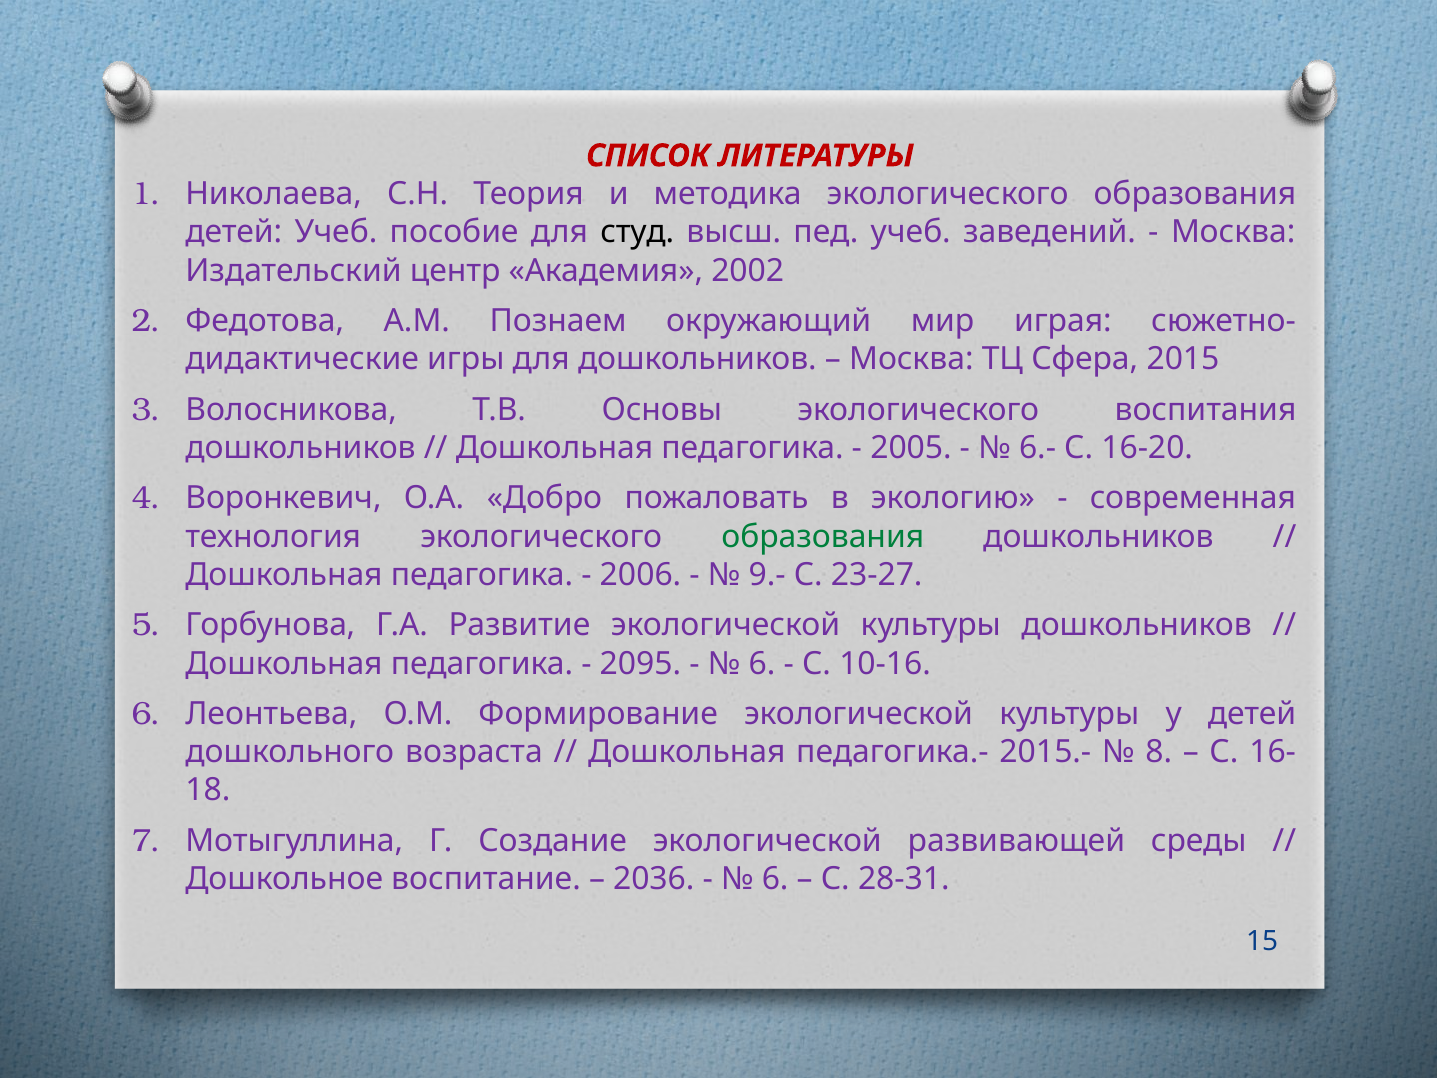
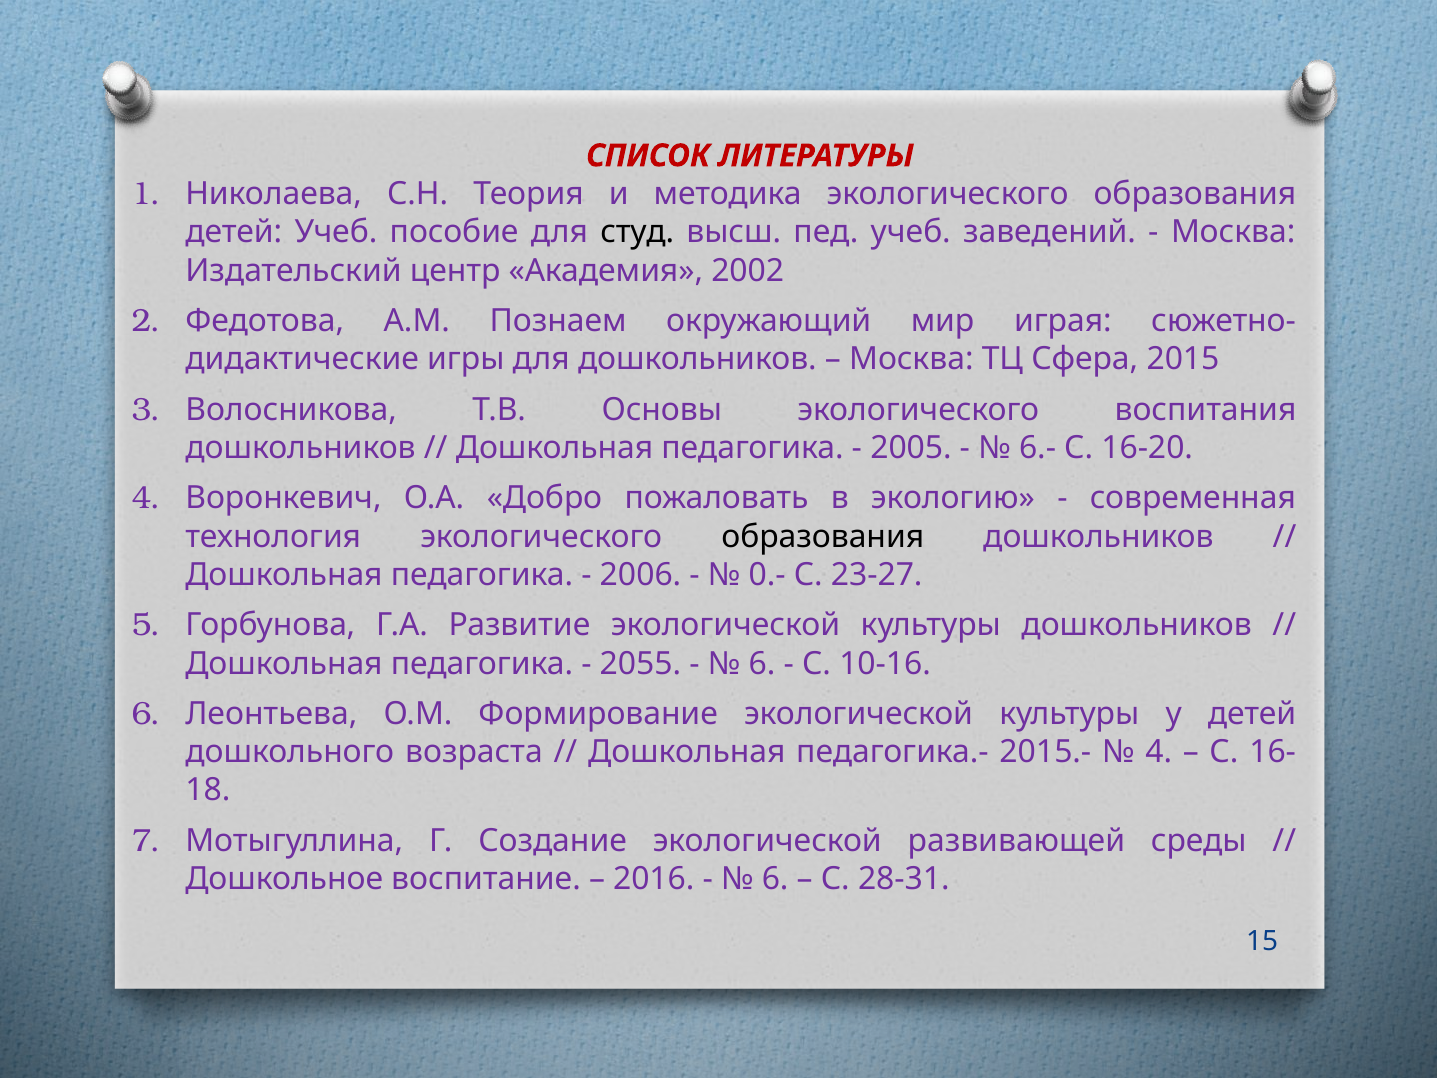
образования colour: green -> black (823, 536)
9.-: 9.- -> 0.- (767, 575)
2095: 2095 -> 2055 (640, 663)
8: 8 -> 4 (1159, 752)
2036: 2036 -> 2016 (654, 879)
